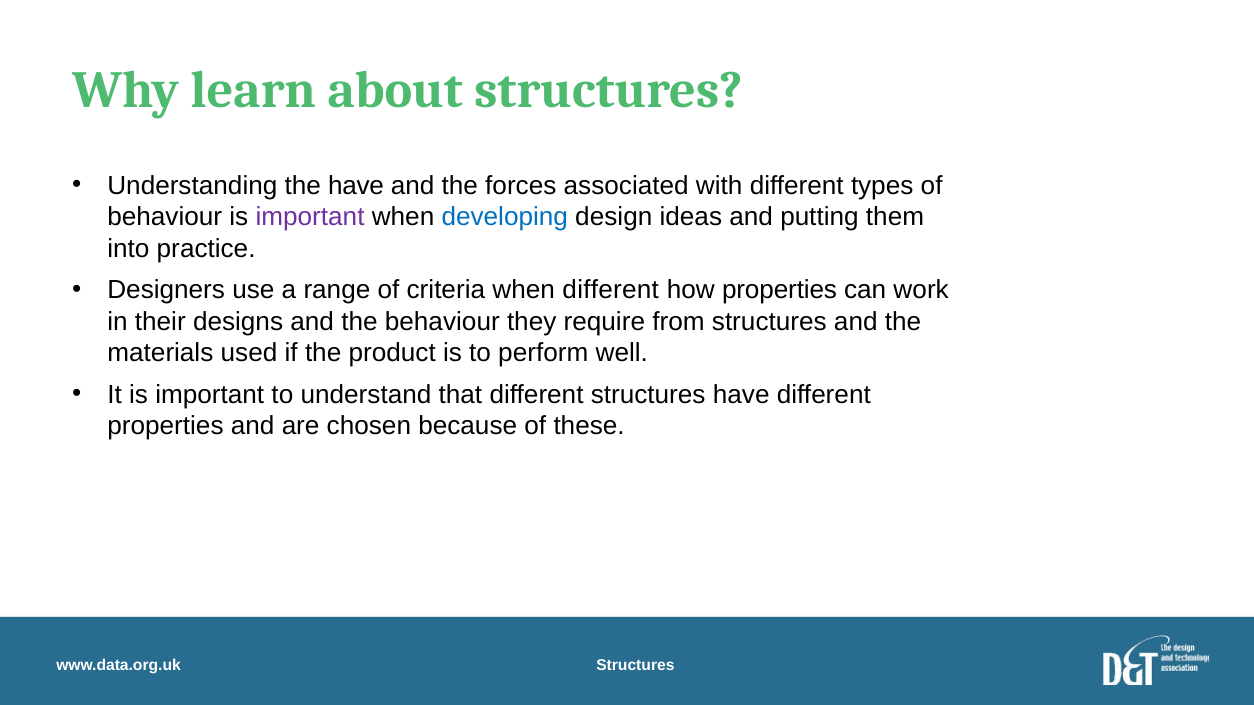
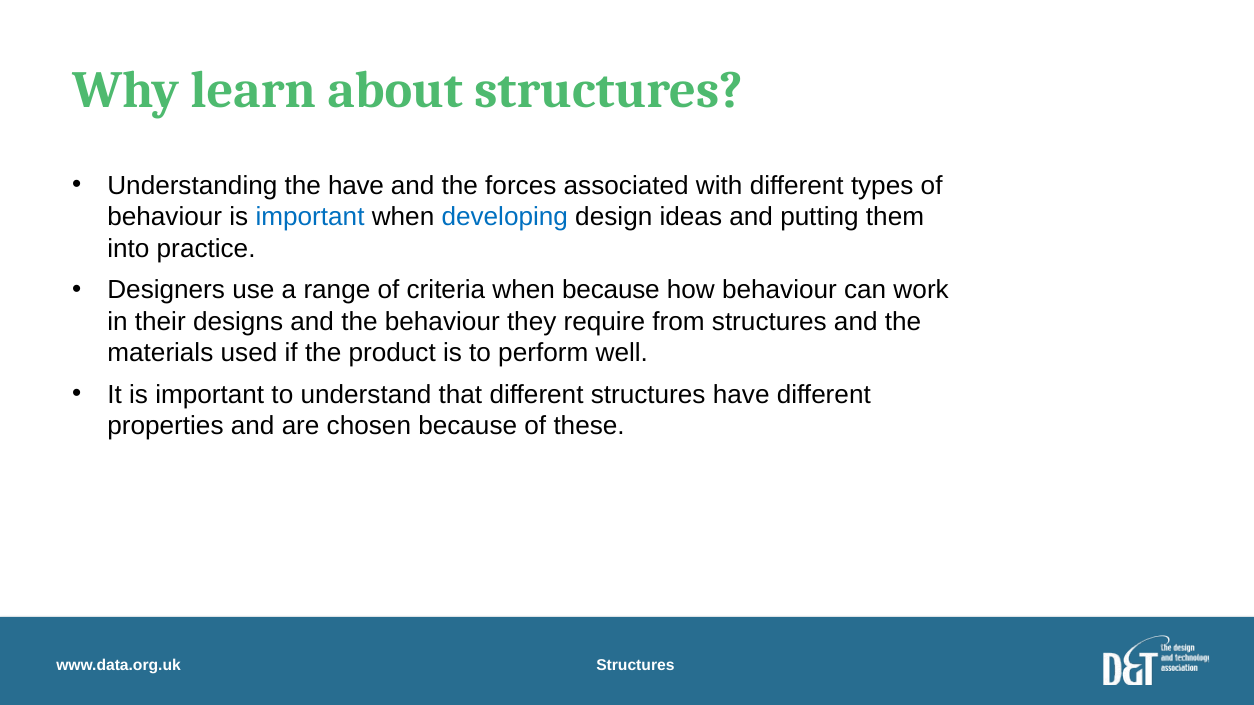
important colour: purple -> blue (310, 217)
when different: different -> because (611, 290)
how properties: properties -> behaviour (779, 290)
